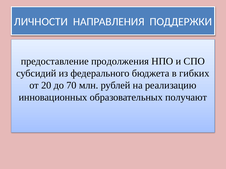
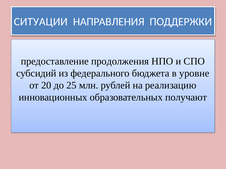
ЛИЧНОСТИ: ЛИЧНОСТИ -> СИТУАЦИИ (41, 22)
гибких: гибких -> уровне (194, 74)
70: 70 -> 25 (71, 86)
